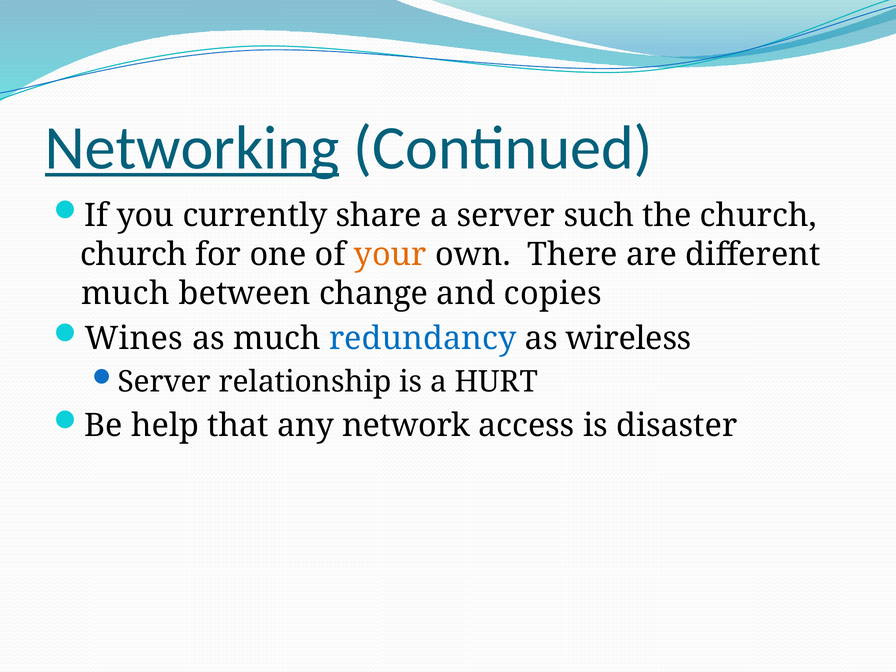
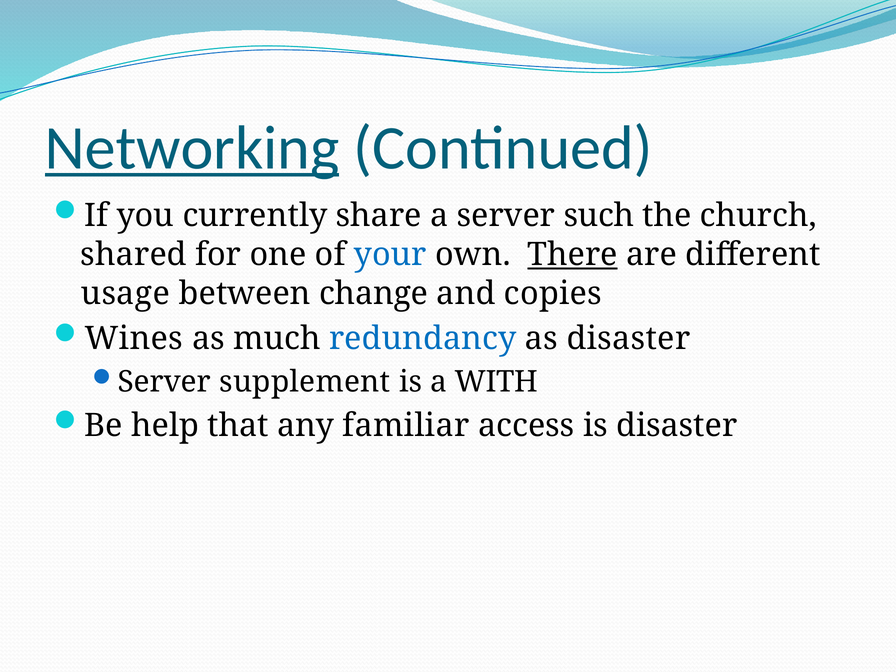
church: church -> shared (134, 255)
your colour: orange -> blue (390, 255)
There underline: none -> present (573, 255)
much: much -> usage (125, 293)
as wireless: wireless -> disaster (628, 339)
relationship: relationship -> supplement (305, 382)
HURT: HURT -> WITH (496, 382)
network: network -> familiar (406, 426)
